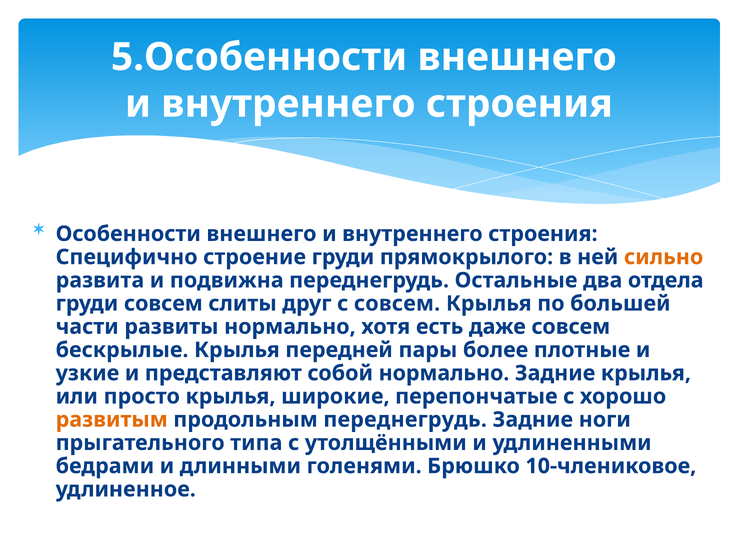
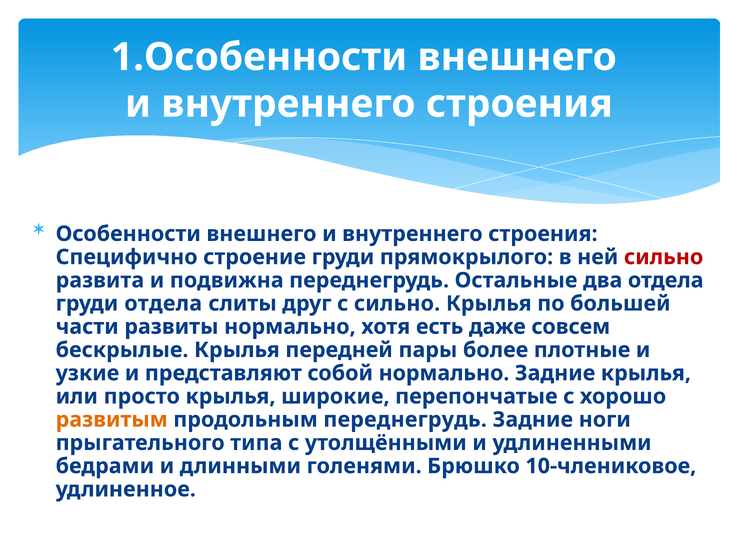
5.Особенности: 5.Особенности -> 1.Особенности (259, 57)
сильно colour: orange -> red (664, 257)
груди совсем: совсем -> отдела (163, 304)
с совсем: совсем -> сильно (397, 304)
